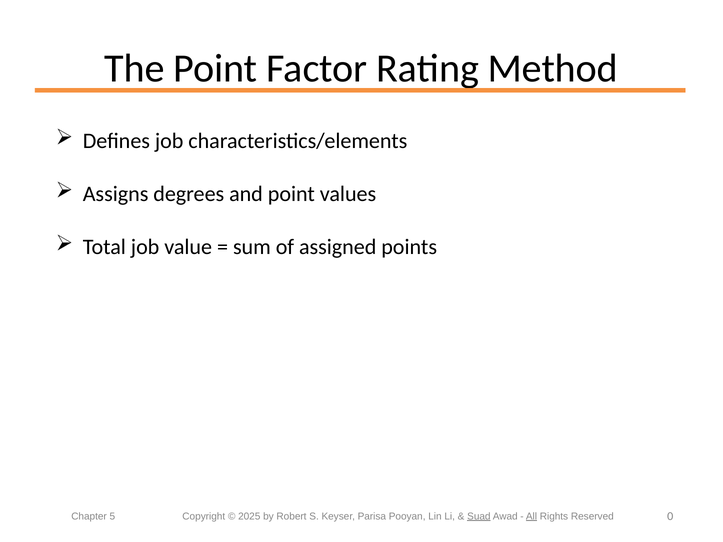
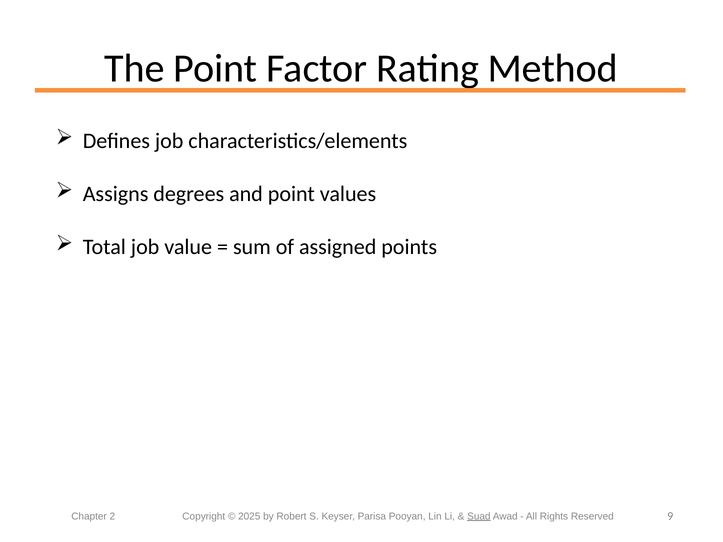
5: 5 -> 2 (112, 516)
All underline: present -> none (531, 516)
0: 0 -> 9 (670, 517)
